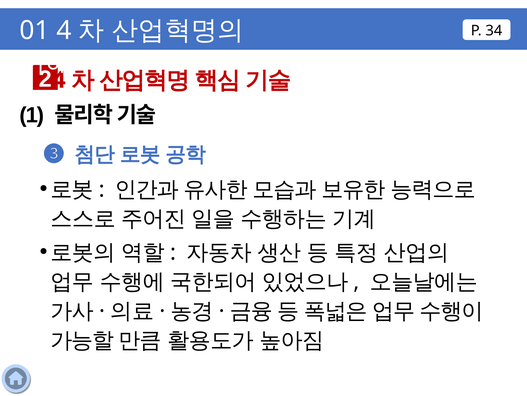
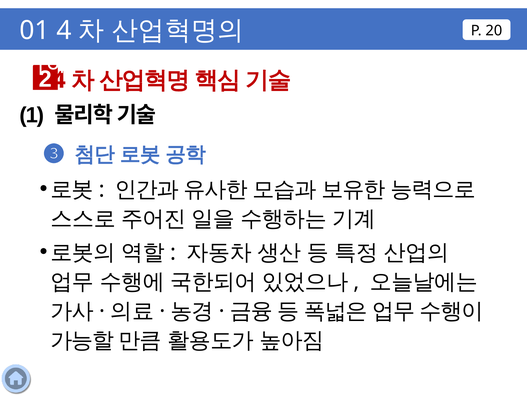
34: 34 -> 20 (494, 31)
